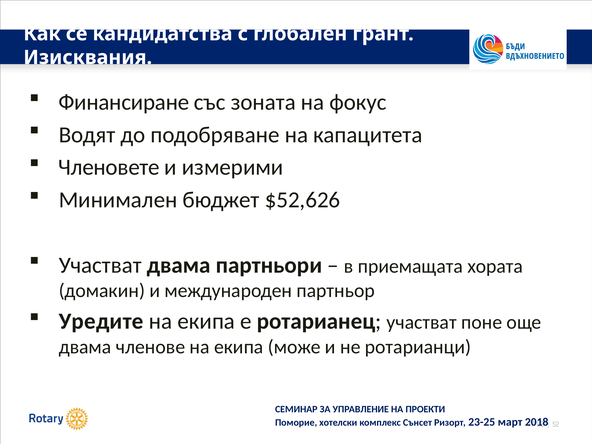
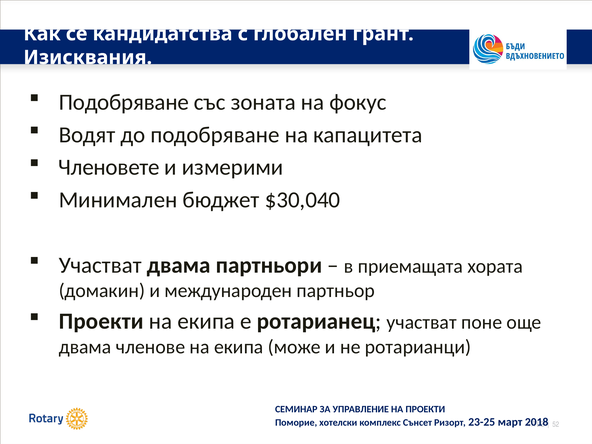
Финансиране: Финансиране -> Подобряване (124, 102)
$52,626: $52,626 -> $30,040 (303, 200)
Уредите: Уредите -> Проекти (101, 321)
